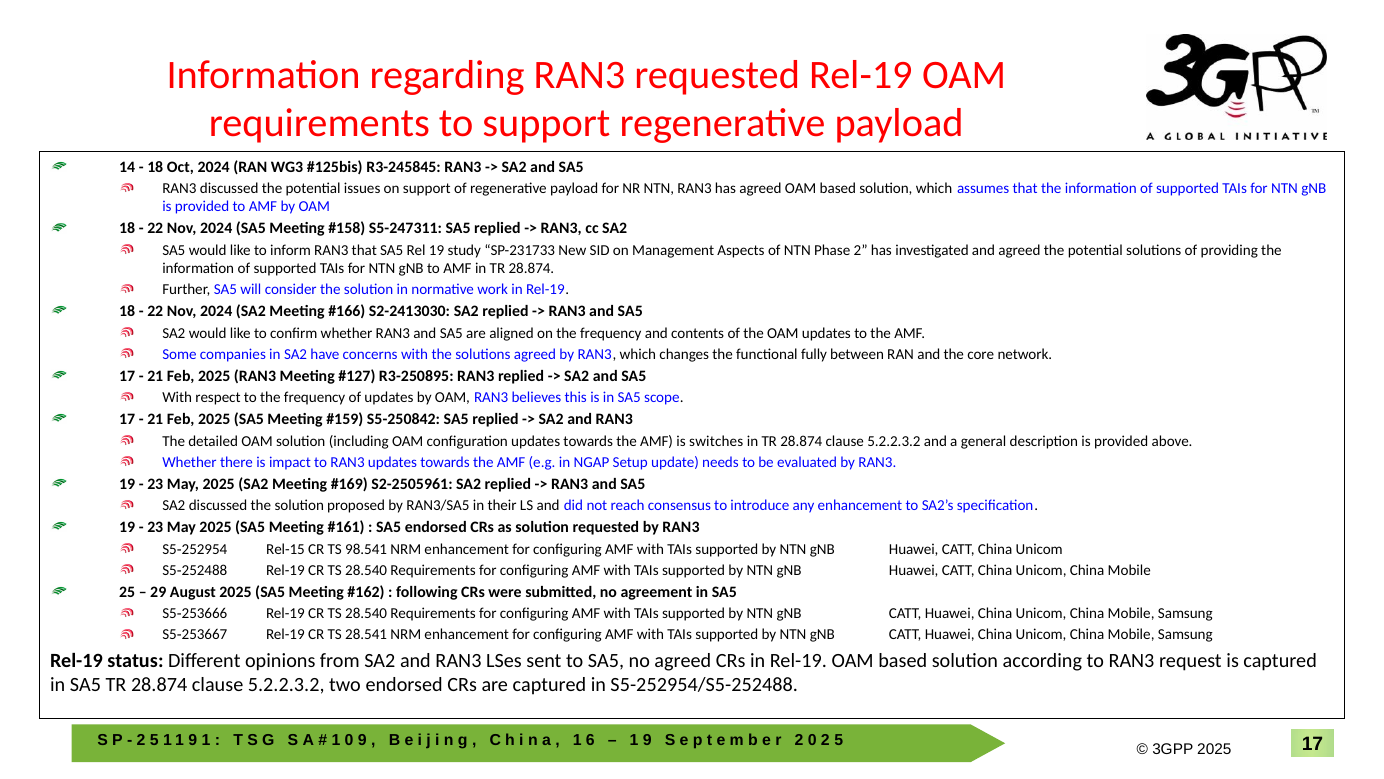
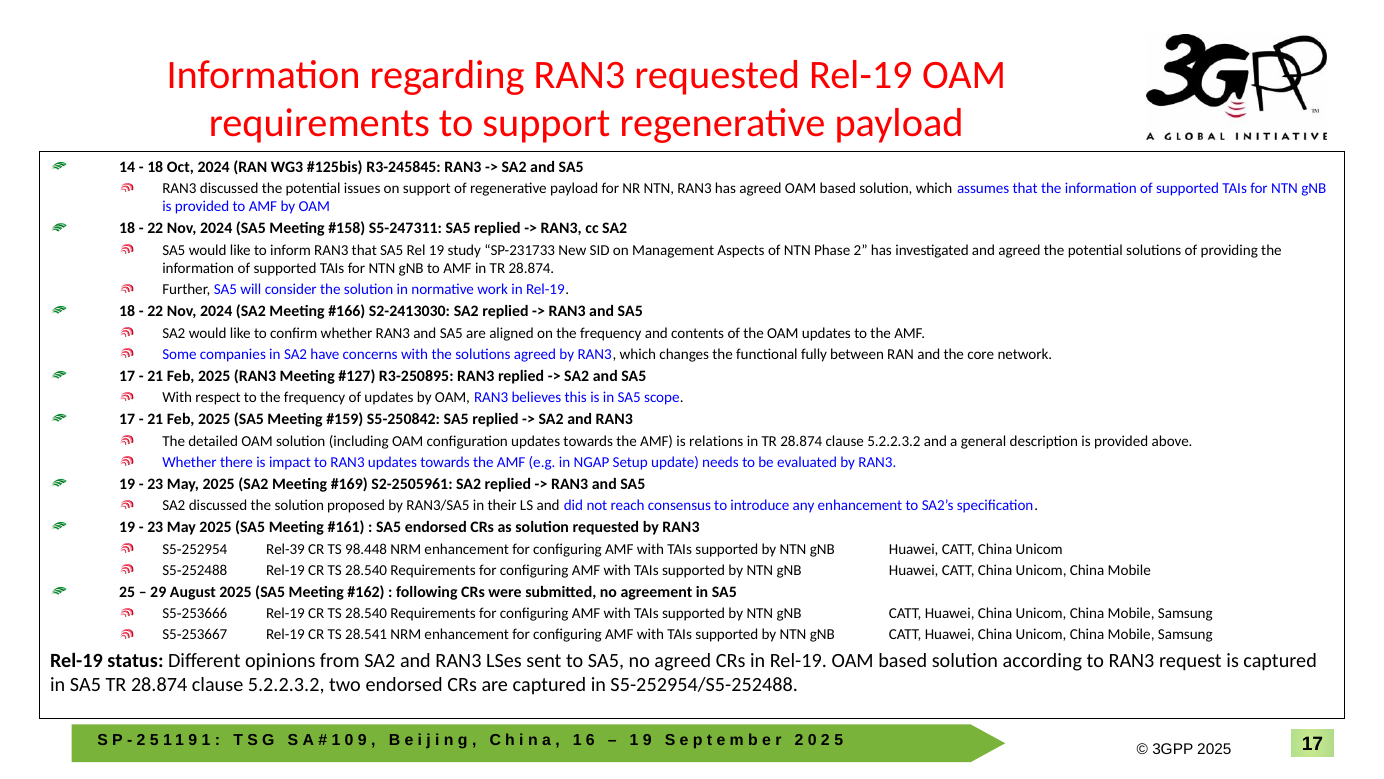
switches: switches -> relations (716, 441)
Rel-15: Rel-15 -> Rel-39 (285, 549)
98.541: 98.541 -> 98.448 (366, 549)
